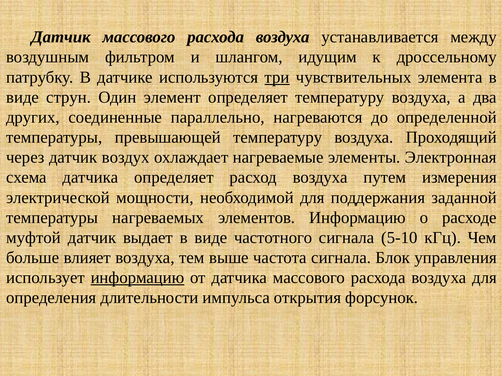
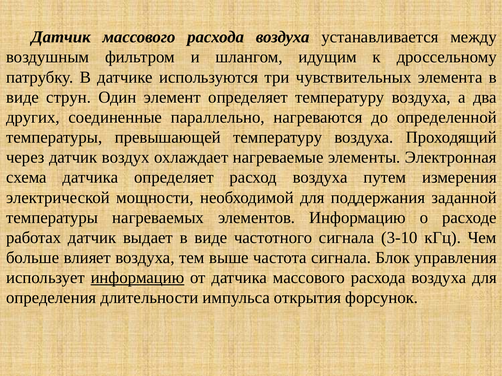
три underline: present -> none (277, 77)
муфтой: муфтой -> работах (34, 238)
5-10: 5-10 -> 3-10 (399, 238)
